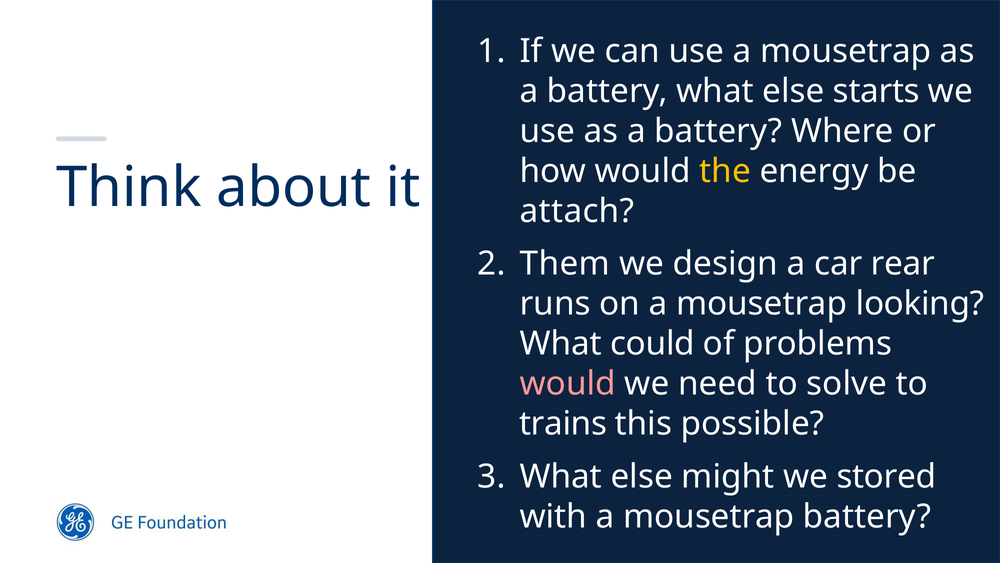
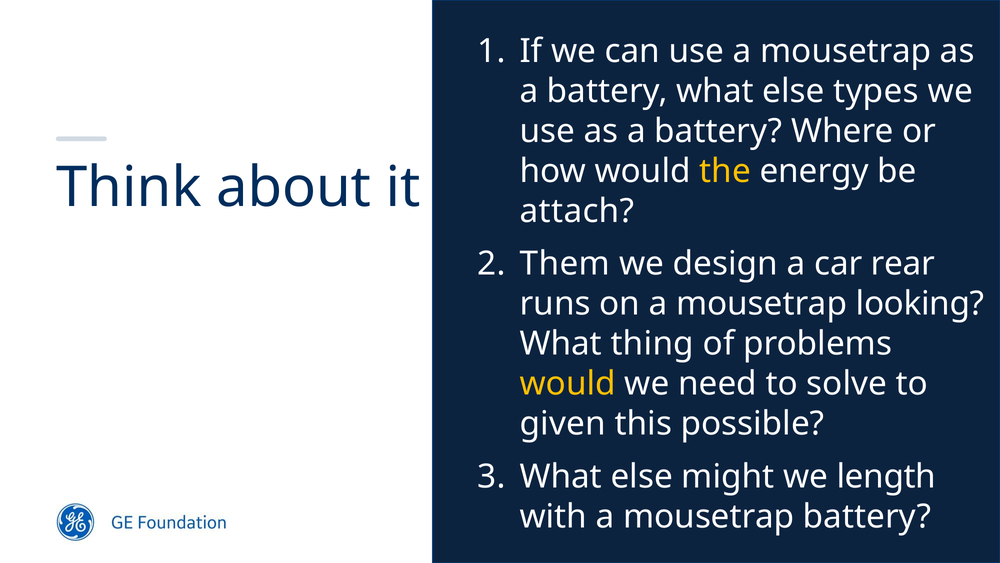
starts: starts -> types (876, 91)
could: could -> thing (652, 344)
would colour: pink -> yellow (568, 384)
trains: trains -> given (563, 424)
stored: stored -> length (886, 476)
